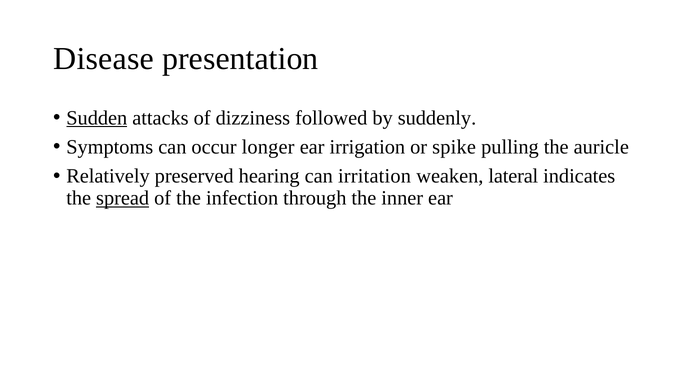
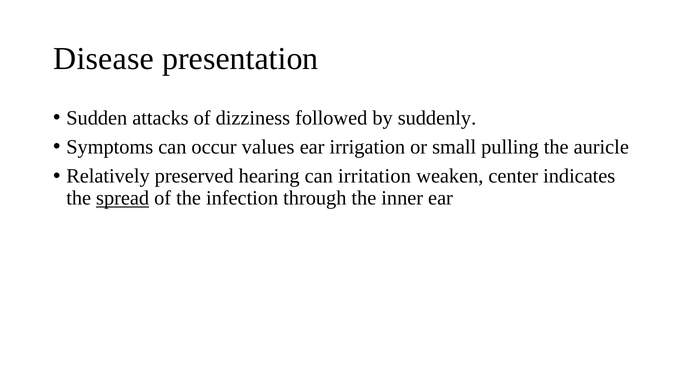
Sudden underline: present -> none (97, 118)
longer: longer -> values (268, 147)
spike: spike -> small (454, 147)
lateral: lateral -> center (513, 177)
